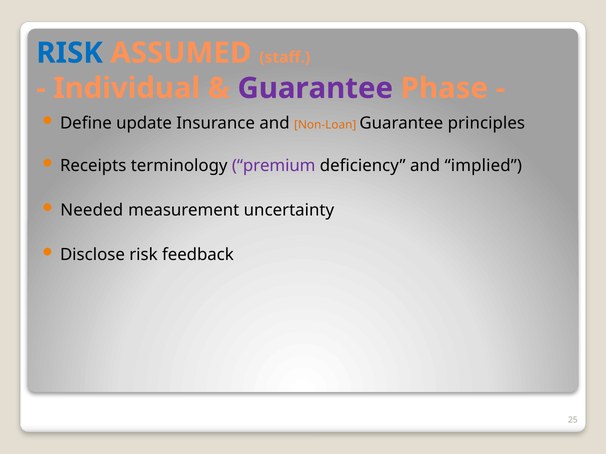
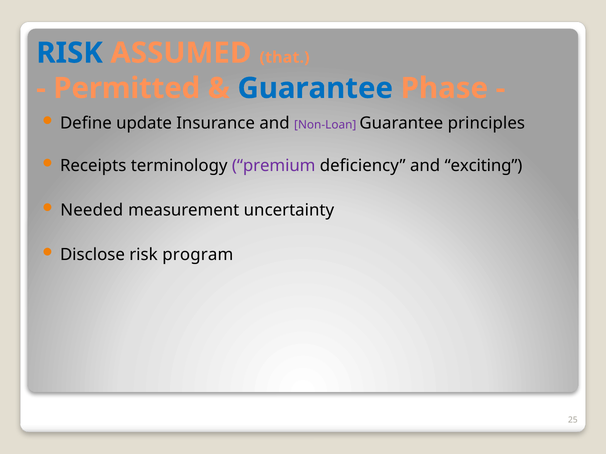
staff: staff -> that (285, 57)
Individual: Individual -> Permitted (127, 88)
Guarantee colour: purple -> blue (315, 88)
Non-Loan colour: orange -> purple (325, 125)
implied: implied -> exciting (483, 166)
feedback: feedback -> program (198, 255)
